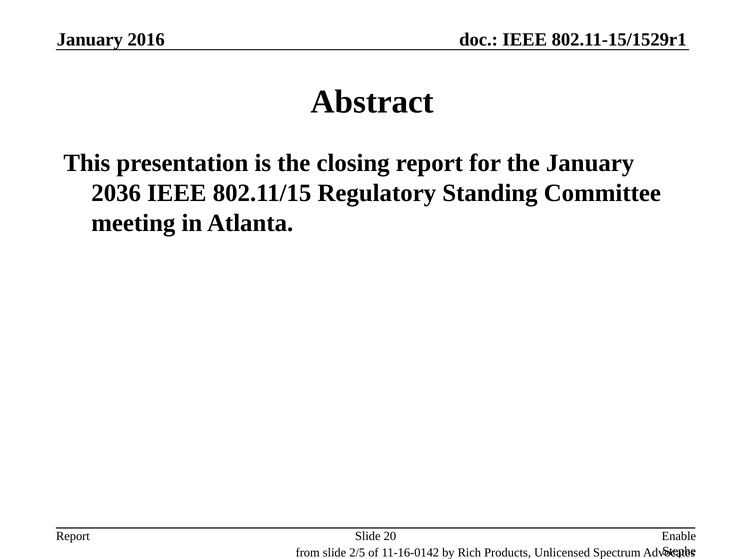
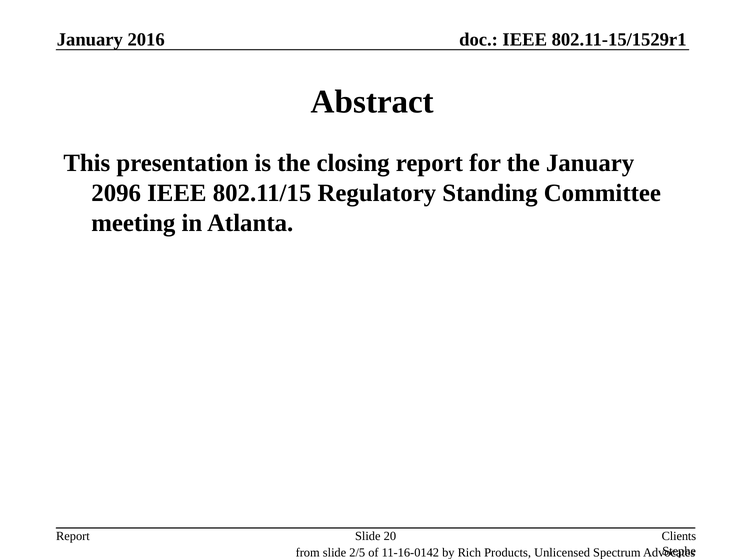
2036: 2036 -> 2096 (116, 193)
Enable: Enable -> Clients (679, 536)
